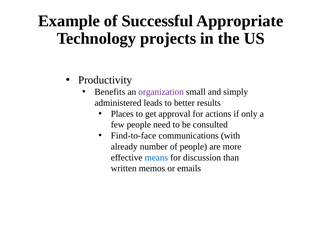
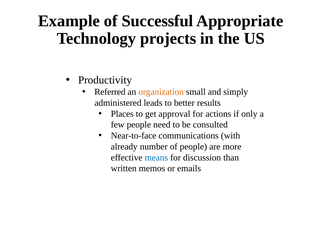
Benefits: Benefits -> Referred (110, 92)
organization colour: purple -> orange (161, 92)
Find-to-face: Find-to-face -> Near-to-face (134, 135)
